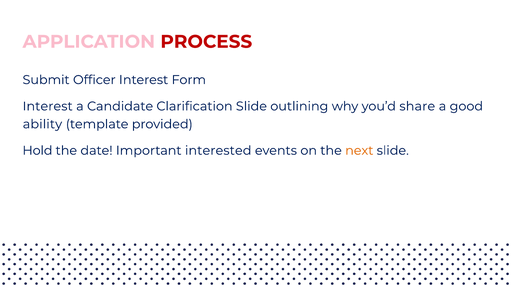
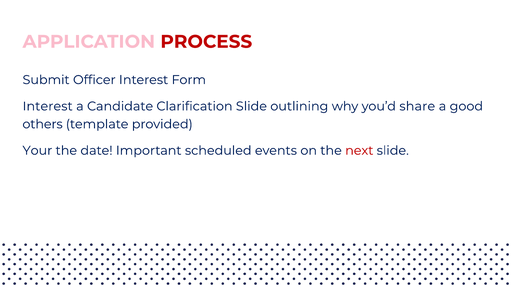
ability: ability -> others (43, 124)
Hold: Hold -> Your (37, 151)
interested: interested -> scheduled (218, 151)
next colour: orange -> red (359, 151)
